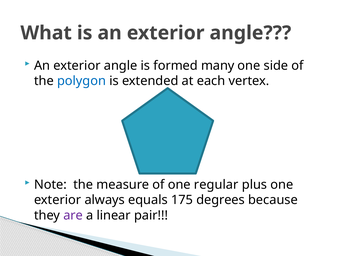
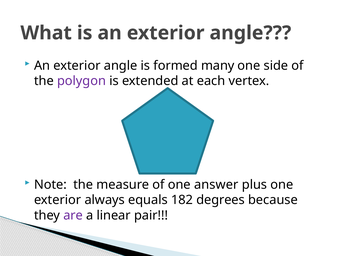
polygon colour: blue -> purple (82, 81)
regular: regular -> answer (216, 184)
175: 175 -> 182 (182, 200)
